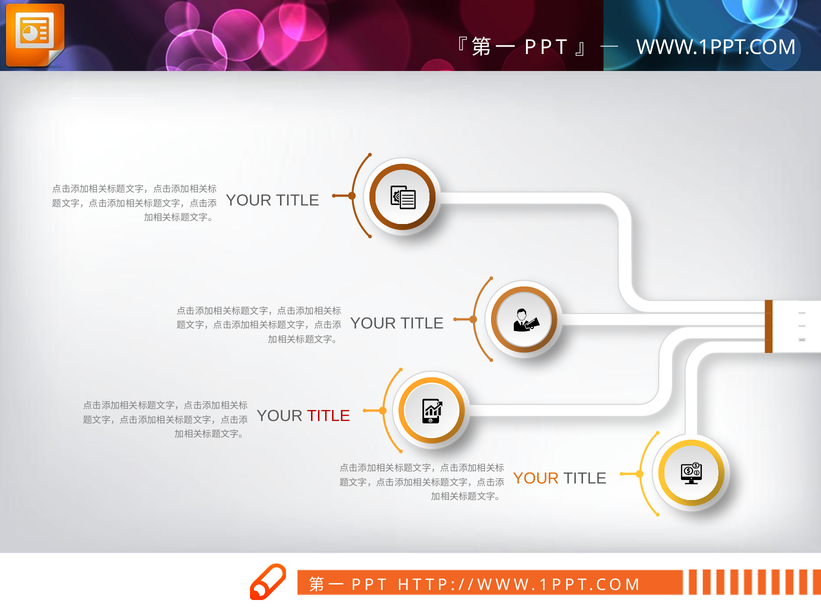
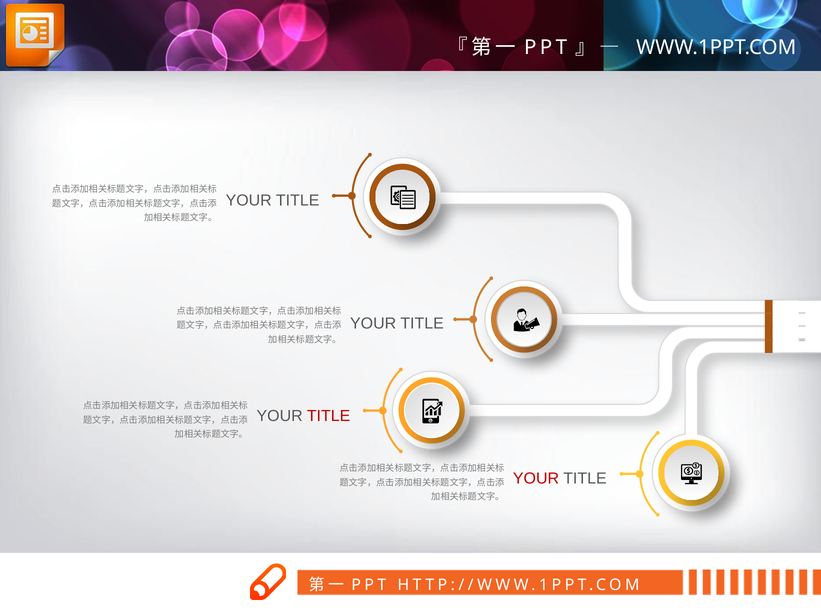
YOUR colour: orange -> red (536, 478)
